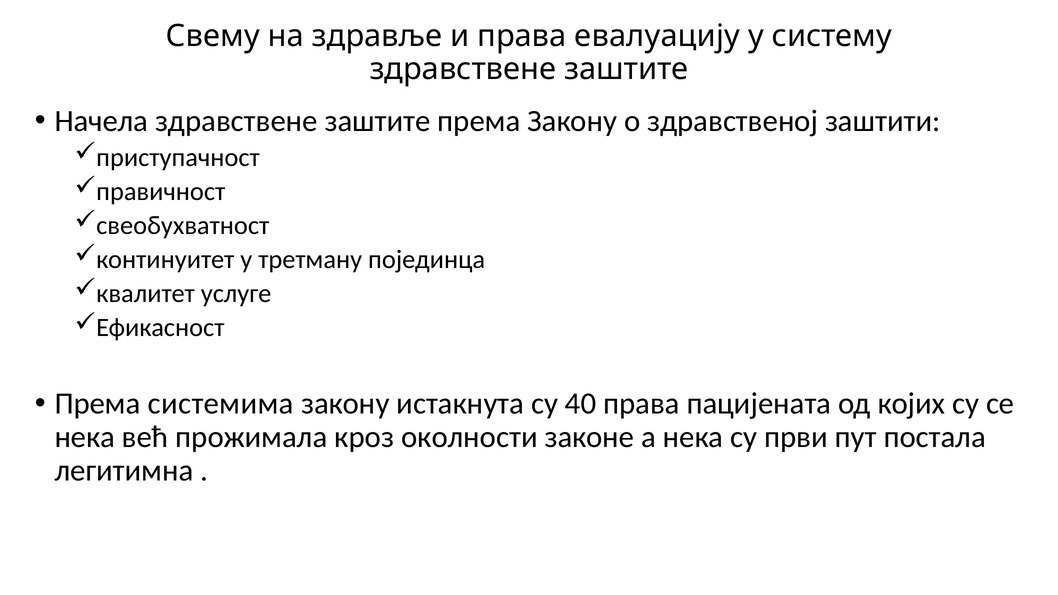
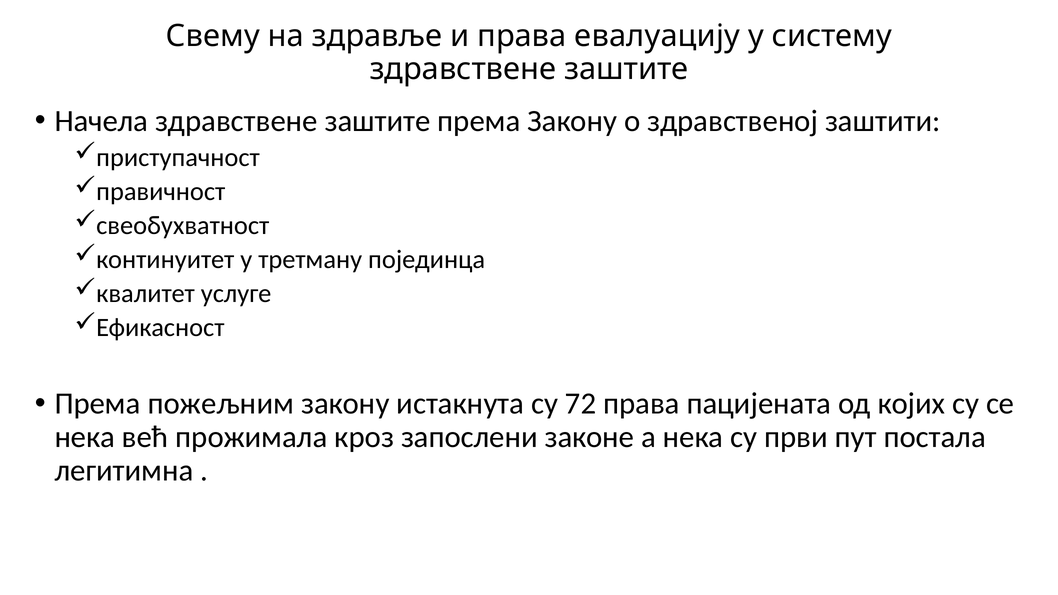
системима: системима -> пожељним (221, 404)
40: 40 -> 72 (581, 404)
околности: околности -> запослени (469, 437)
